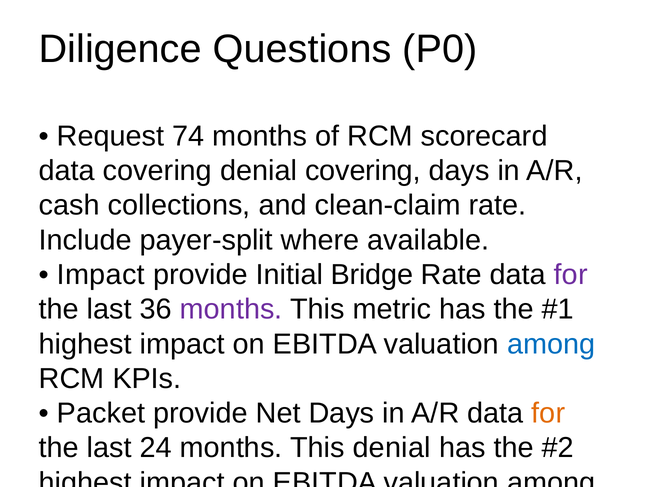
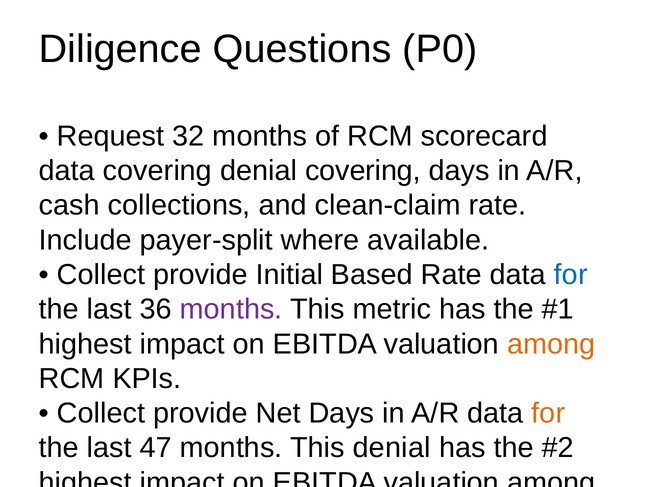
74: 74 -> 32 (188, 136)
Impact: Impact -> Collect (101, 275)
Bridge: Bridge -> Based (372, 275)
for colour: purple -> blue (571, 275)
among colour: blue -> orange (551, 344)
Packet: Packet -> Collect (101, 413)
24: 24 -> 47 (156, 448)
